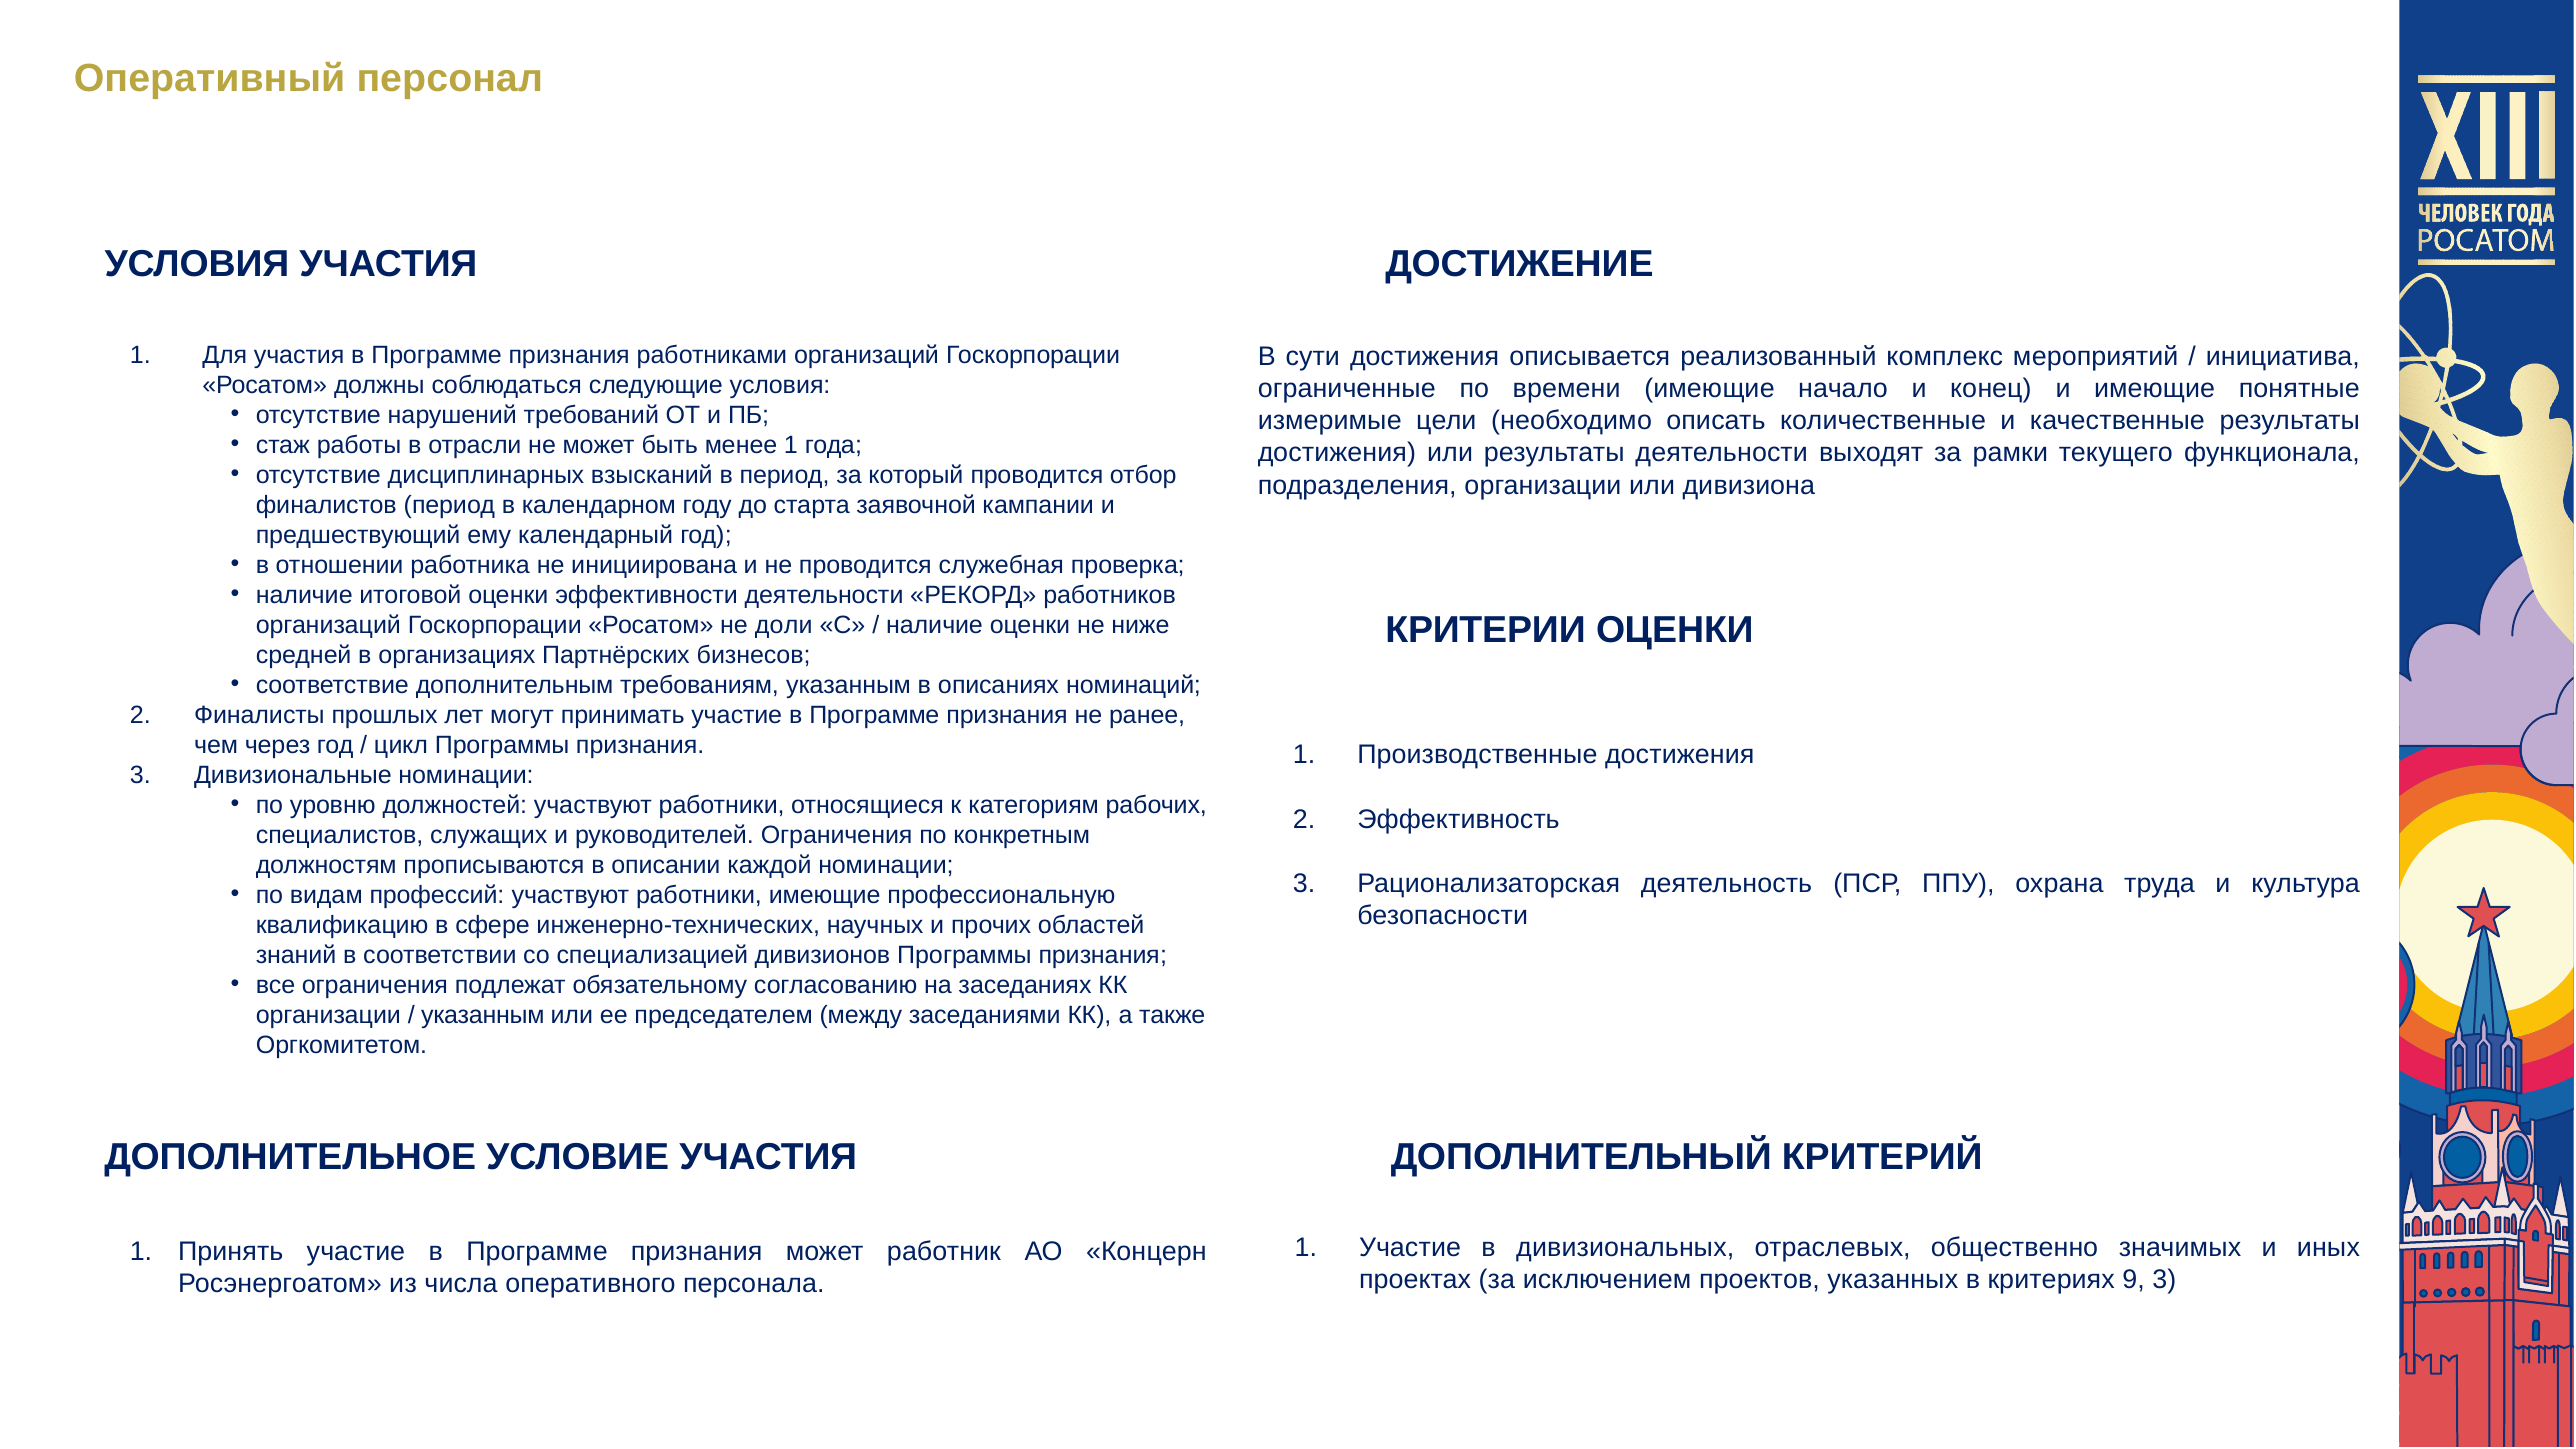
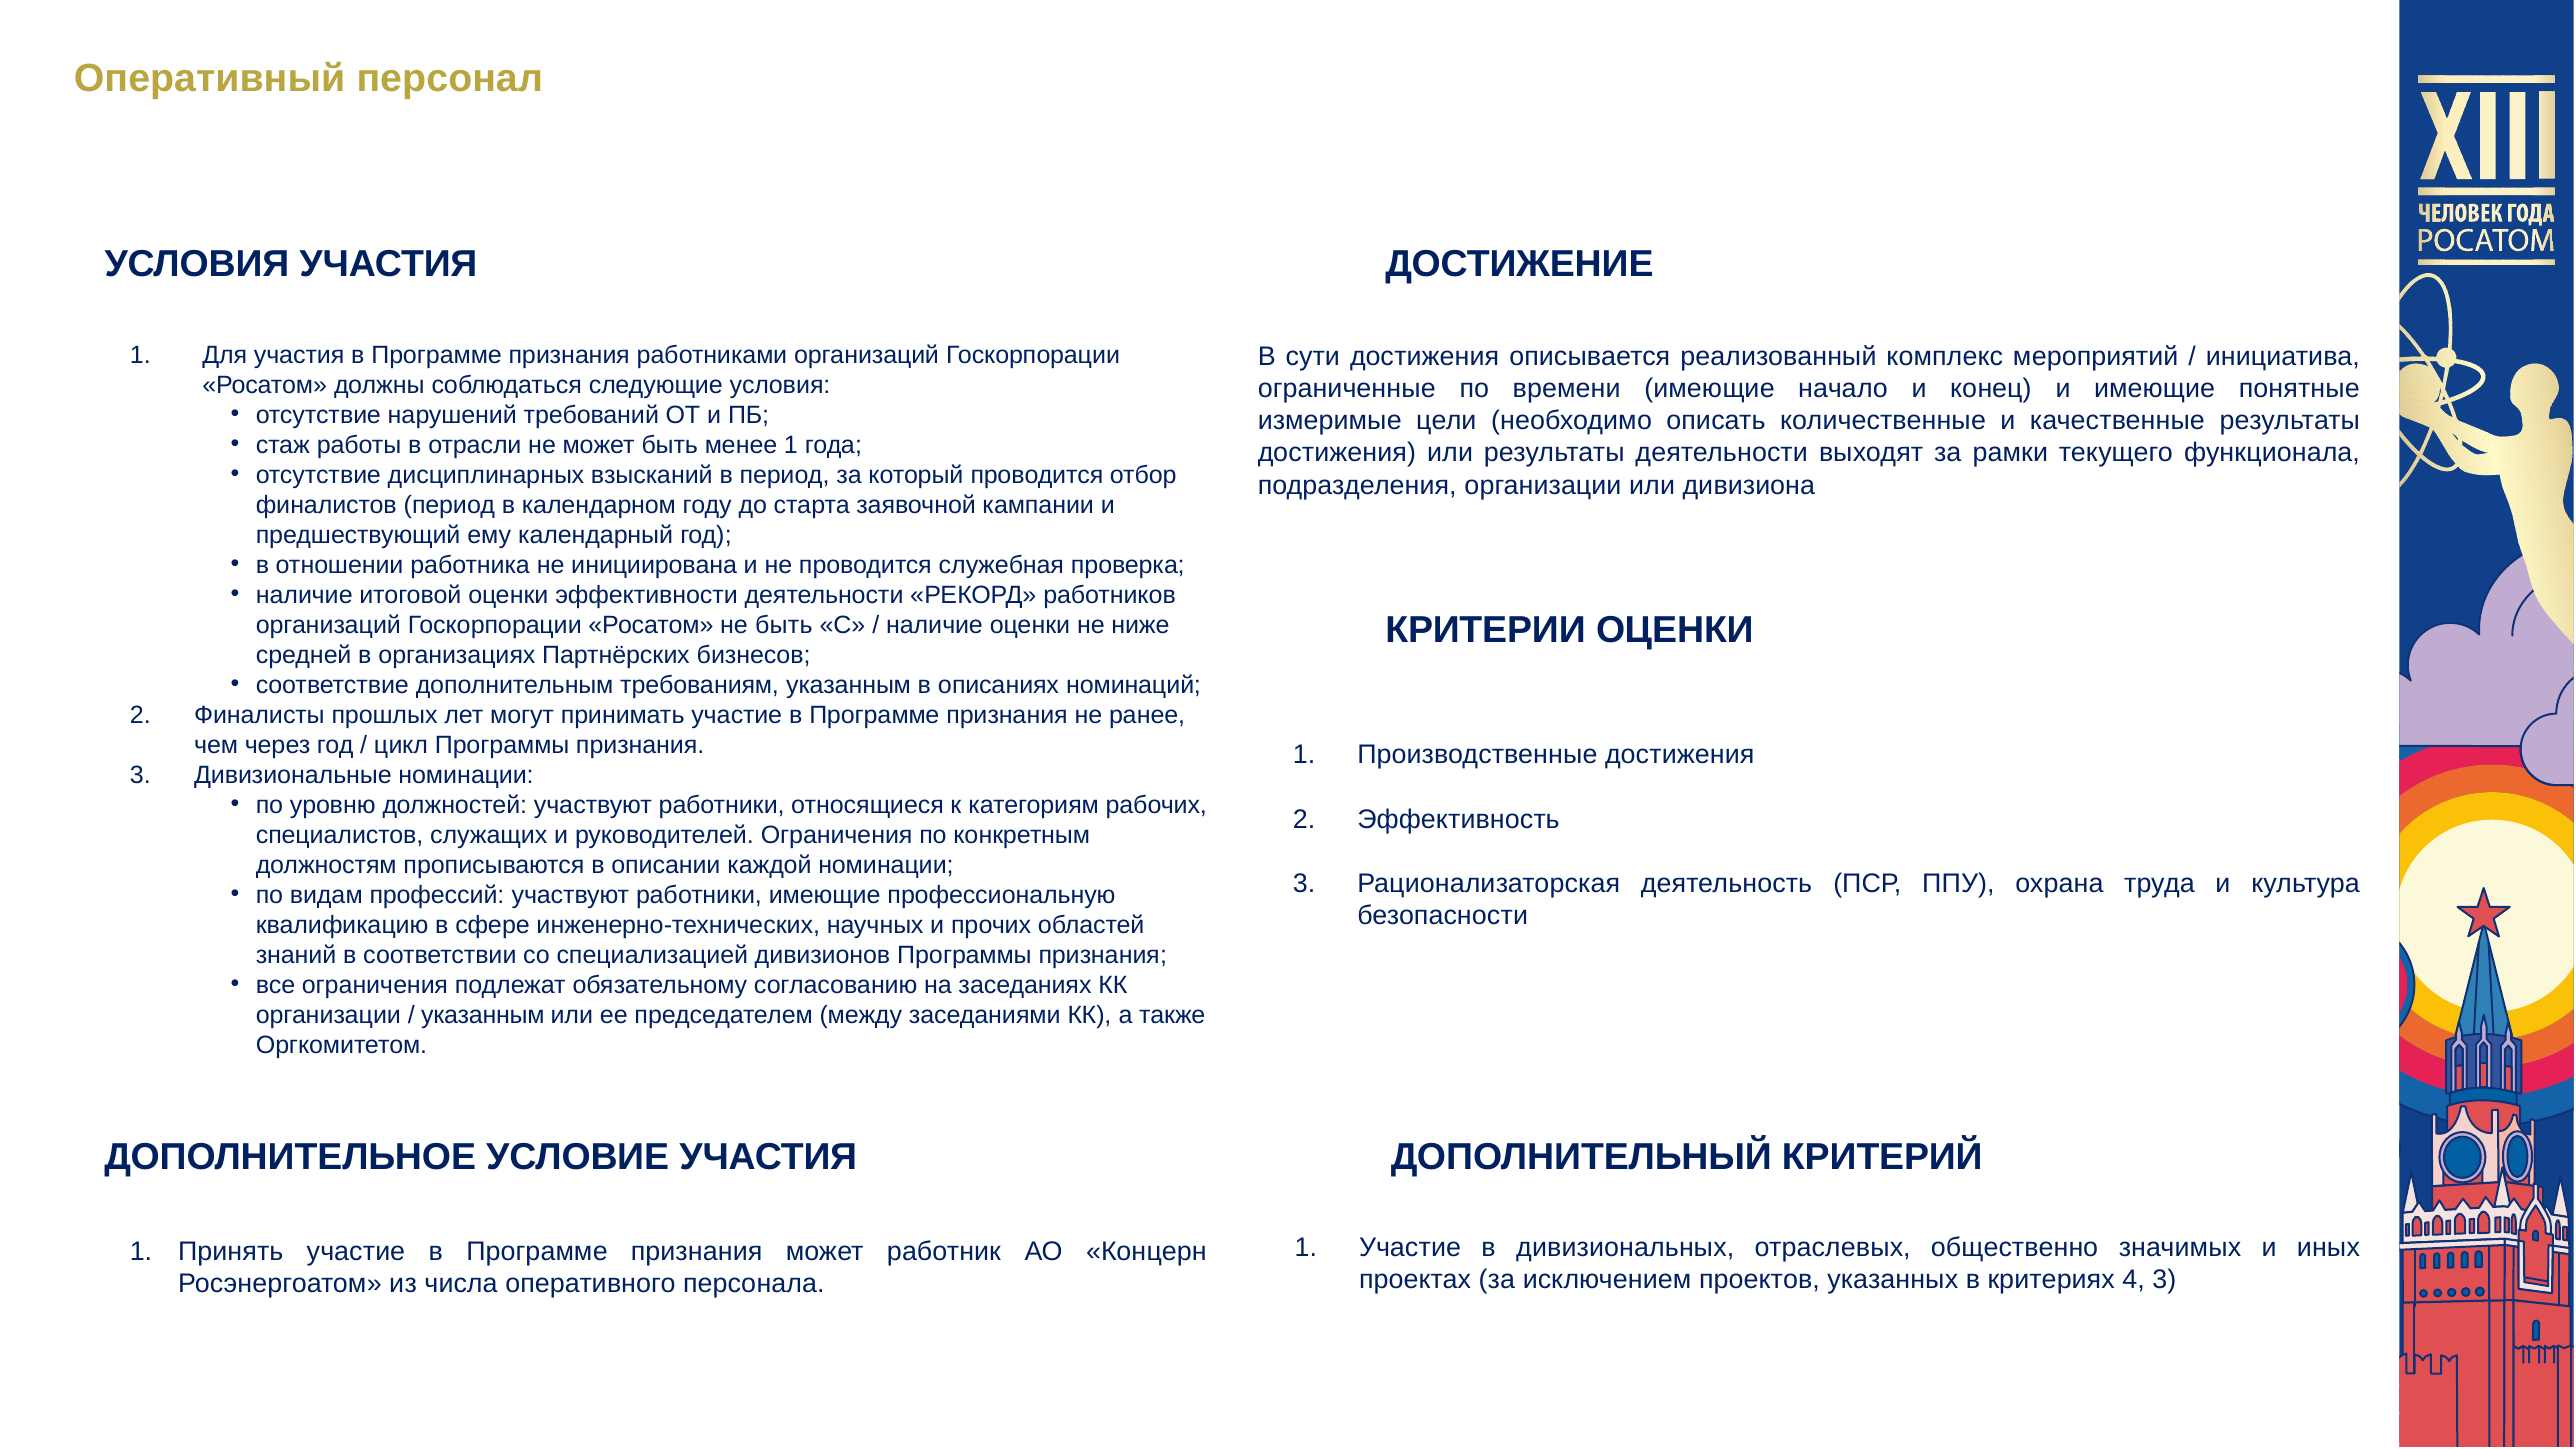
не доли: доли -> быть (784, 625)
9: 9 -> 4 (2134, 1280)
